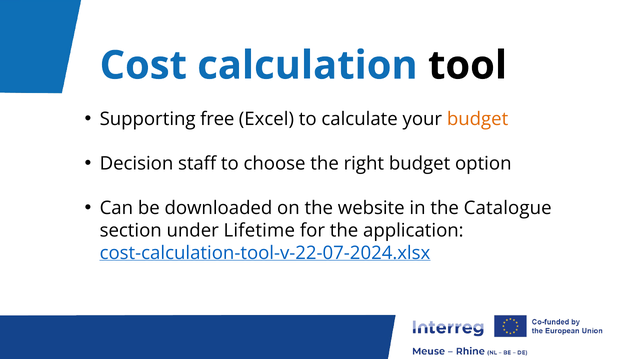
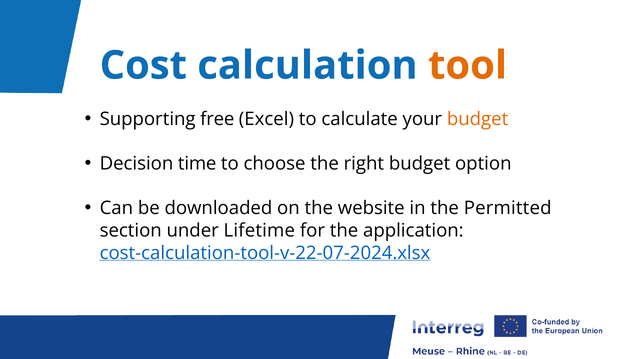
tool colour: black -> orange (468, 66)
staff: staff -> time (197, 164)
Catalogue: Catalogue -> Permitted (508, 209)
